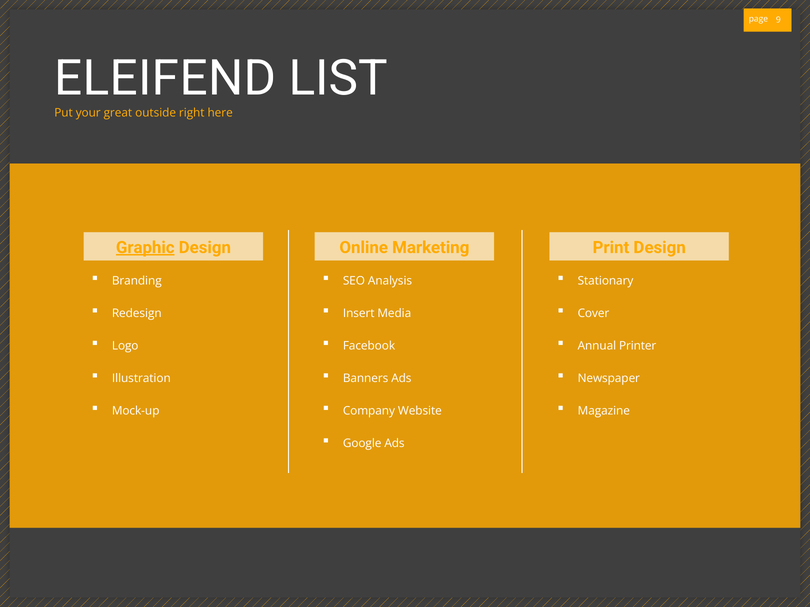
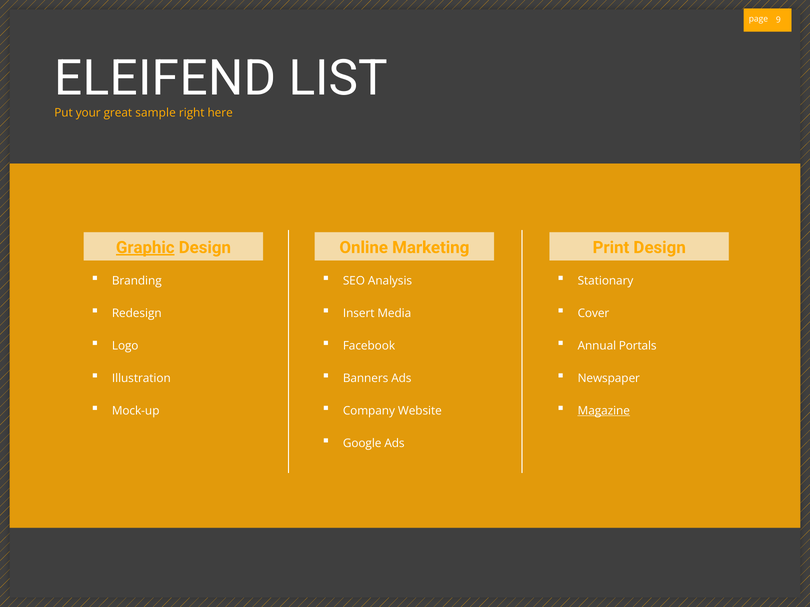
outside: outside -> sample (156, 113)
Printer: Printer -> Portals (638, 346)
Magazine underline: none -> present (604, 411)
